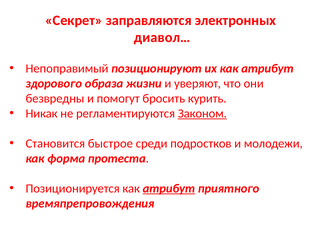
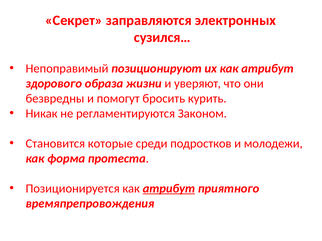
диавол…: диавол… -> сузился… (162, 38)
Законом underline: present -> none (202, 114)
быстрое: быстрое -> которые (110, 144)
